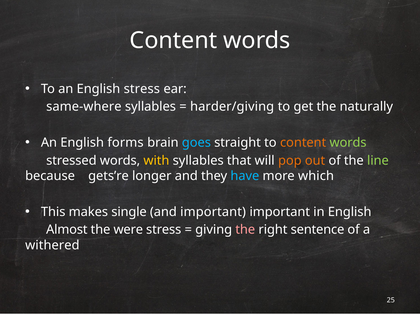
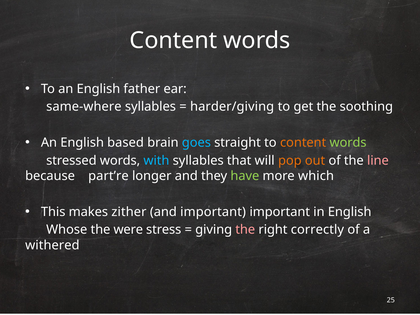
English stress: stress -> father (142, 89)
naturally: naturally -> soothing (366, 107)
forms: forms -> based (126, 143)
with colour: yellow -> light blue (156, 161)
line colour: light green -> pink (378, 161)
gets’re: gets’re -> part’re (108, 176)
have colour: light blue -> light green (245, 176)
single: single -> zither (129, 212)
Almost: Almost -> Whose (67, 230)
sentence: sentence -> correctly (317, 230)
